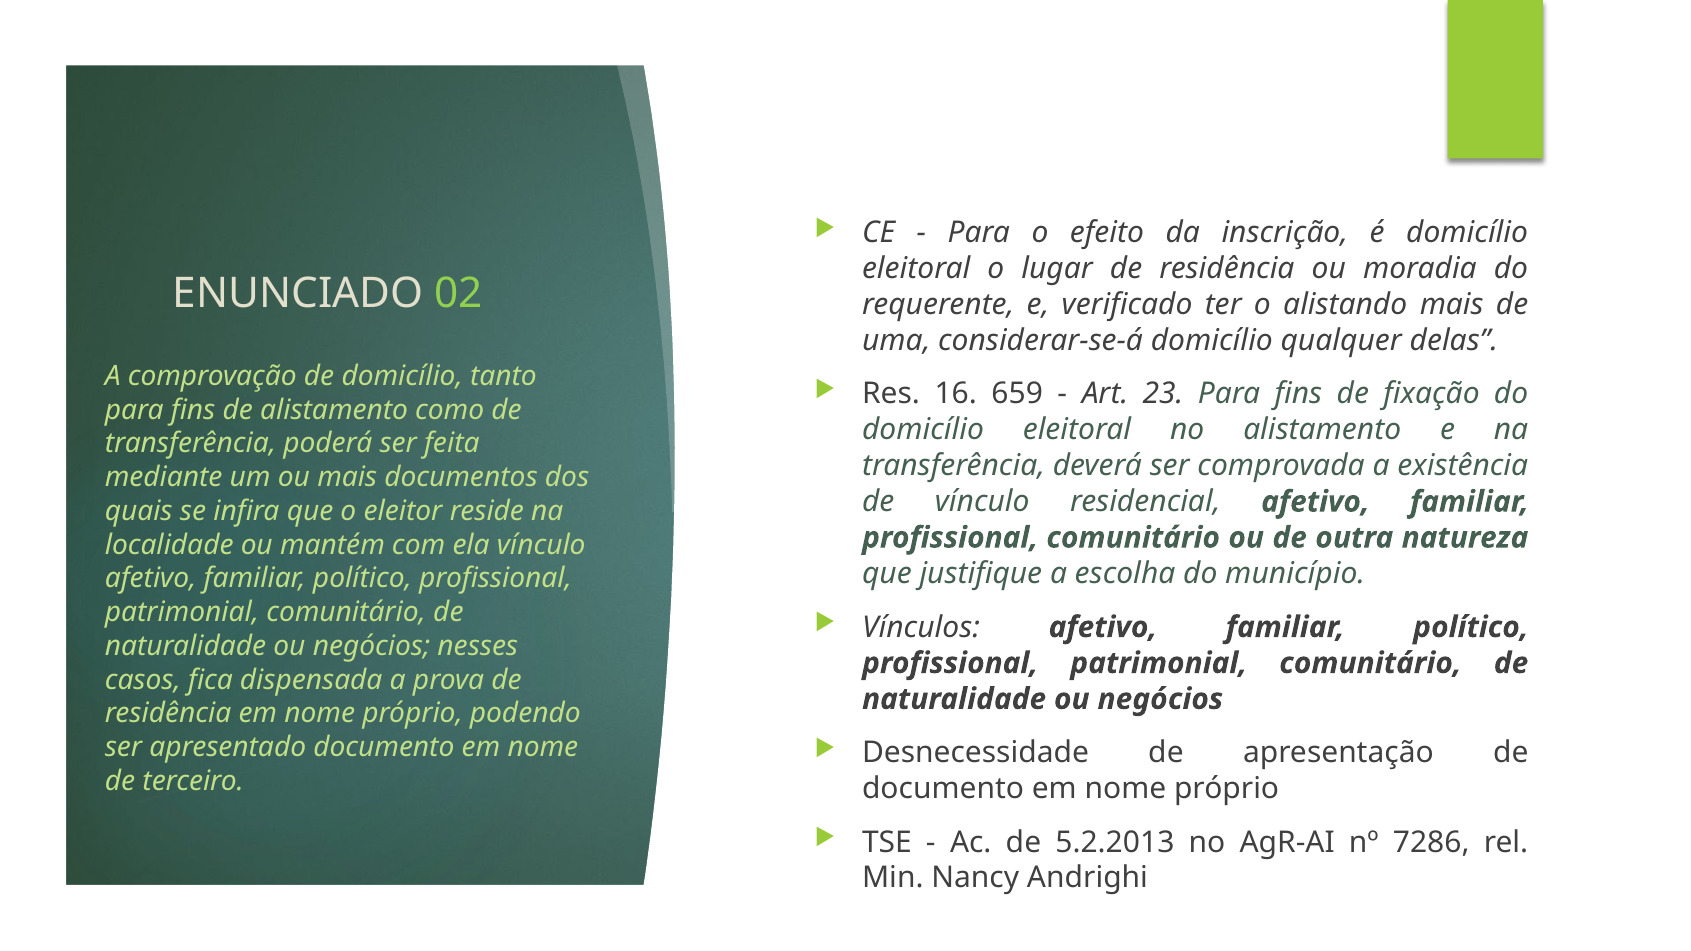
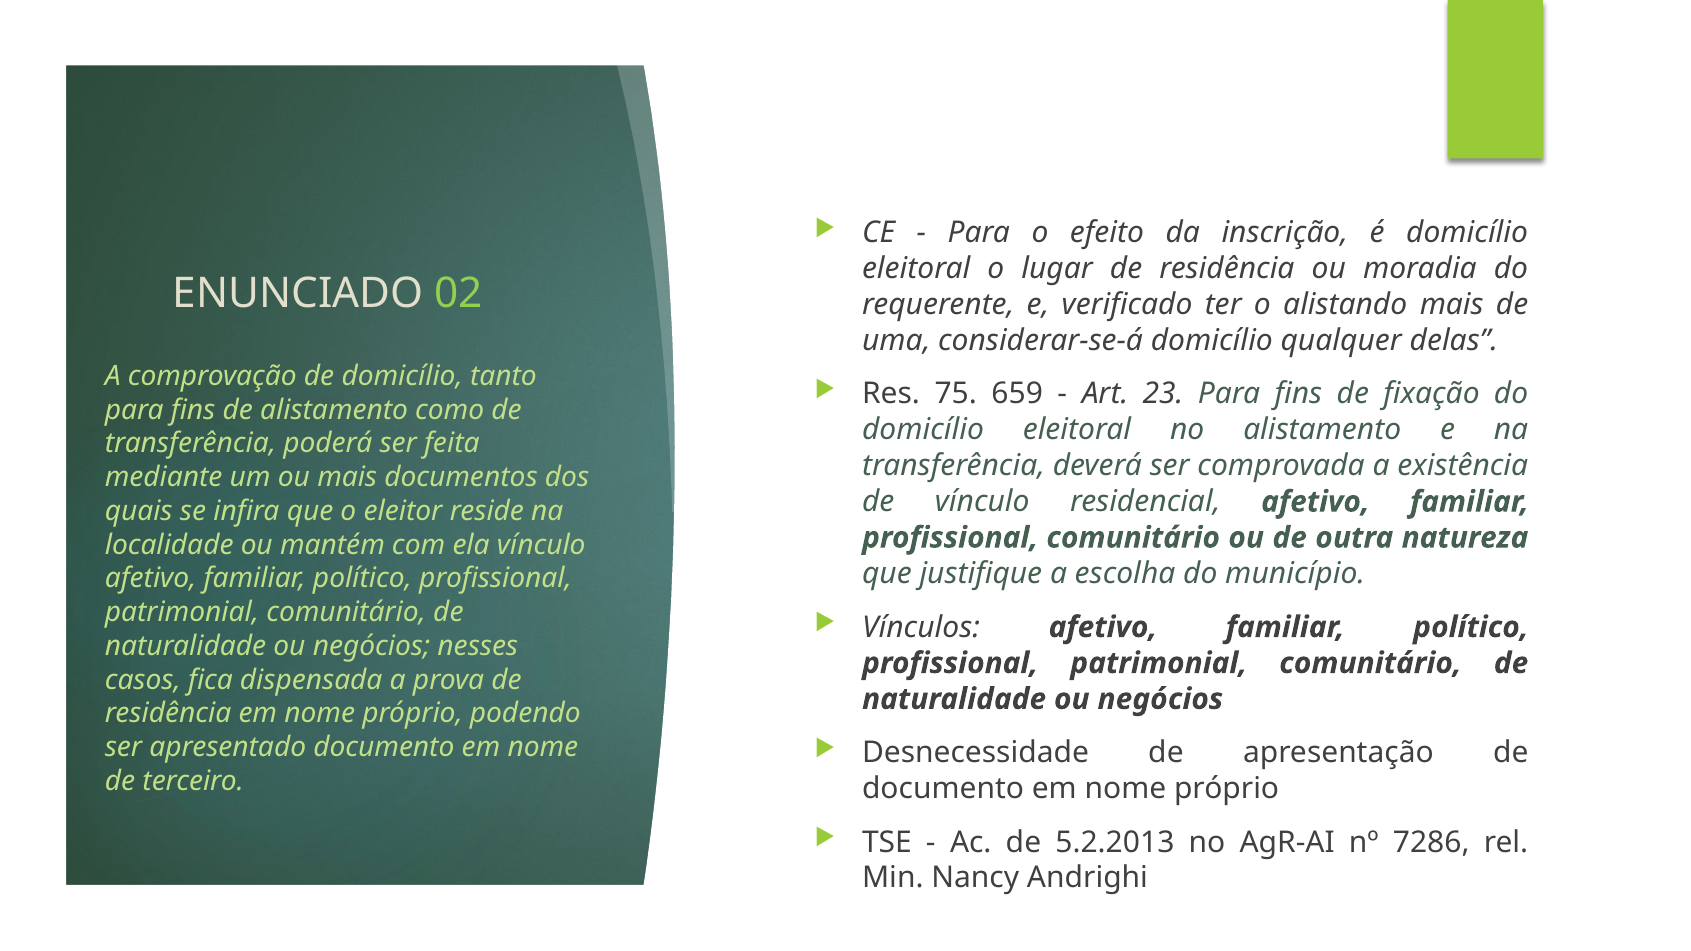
16: 16 -> 75 (956, 394)
